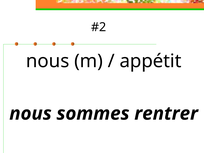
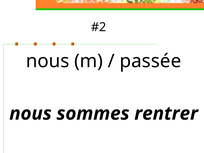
appétit: appétit -> passée (150, 61)
